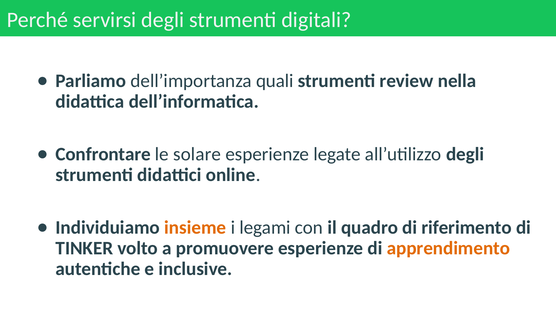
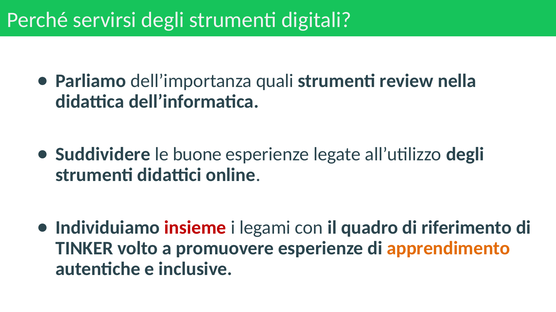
Confrontare: Confrontare -> Suddividere (103, 155)
solare: solare -> buone (197, 155)
insieme colour: orange -> red (195, 228)
